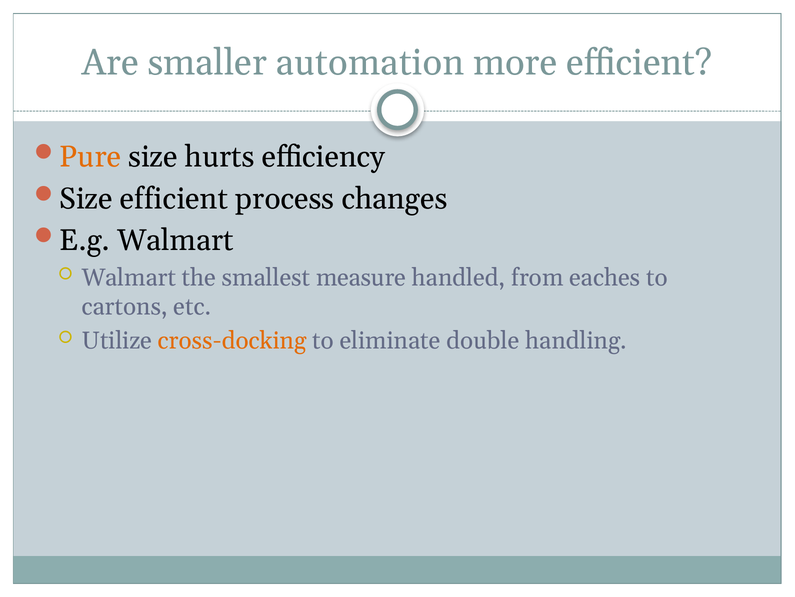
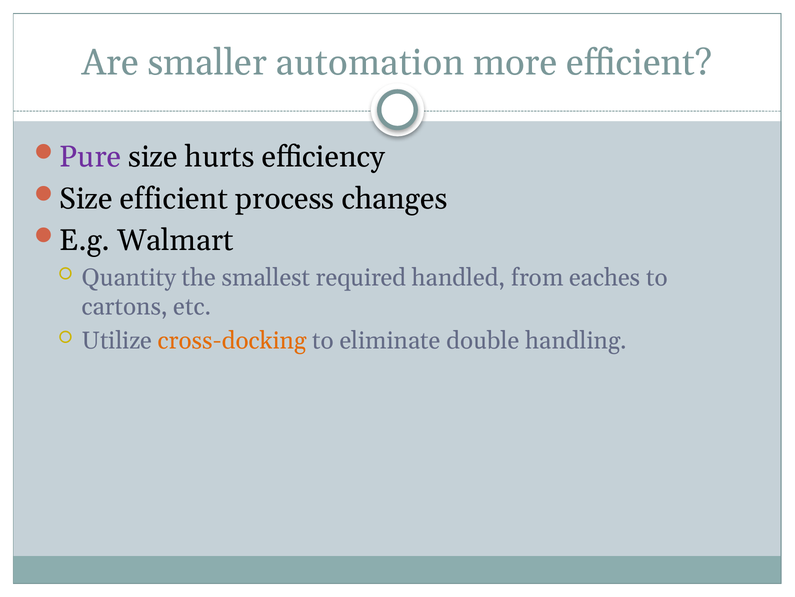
Pure colour: orange -> purple (90, 157)
Walmart: Walmart -> Quantity (129, 277)
measure: measure -> required (361, 277)
